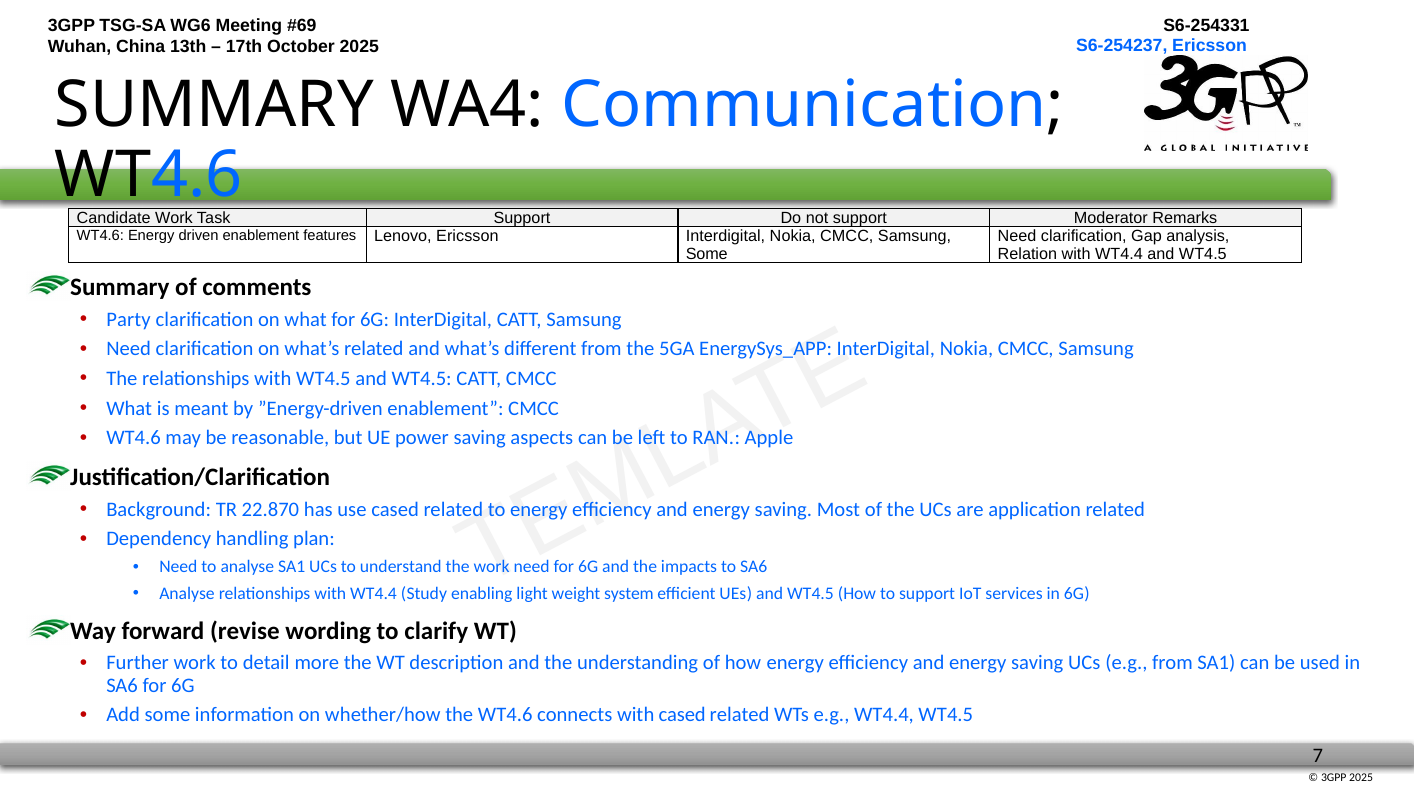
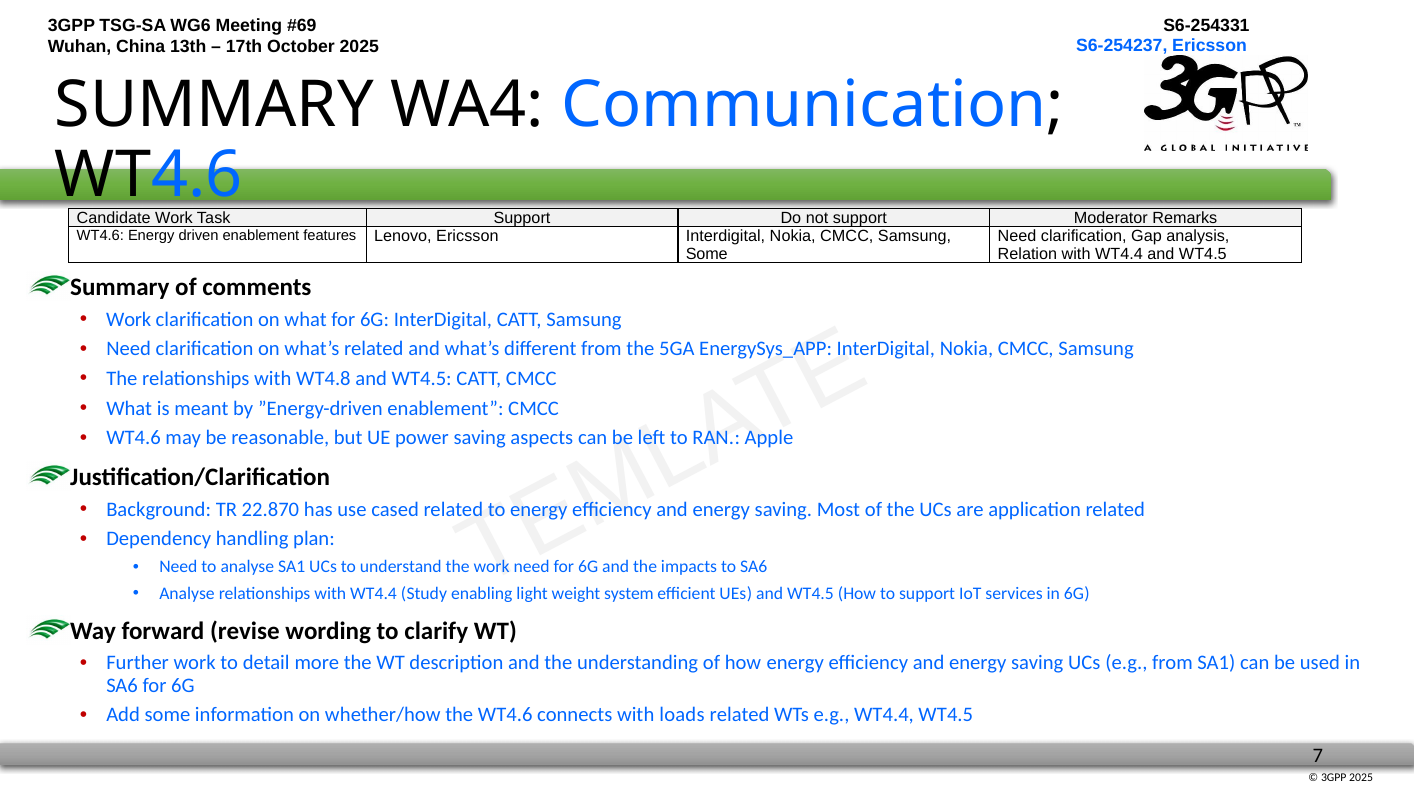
Party: Party -> Work (129, 319)
with WT4.5: WT4.5 -> WT4.8 (323, 379)
with cased: cased -> loads (682, 715)
